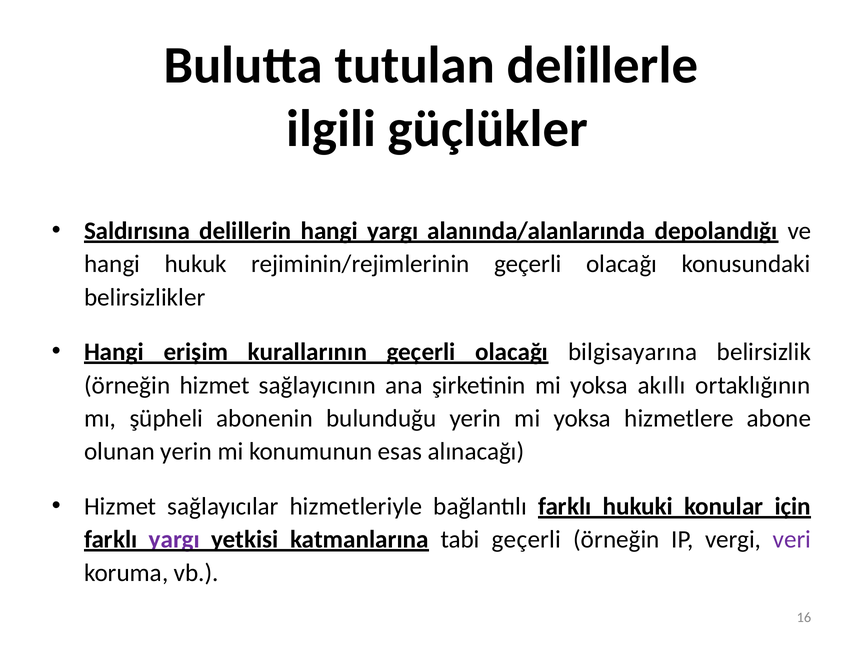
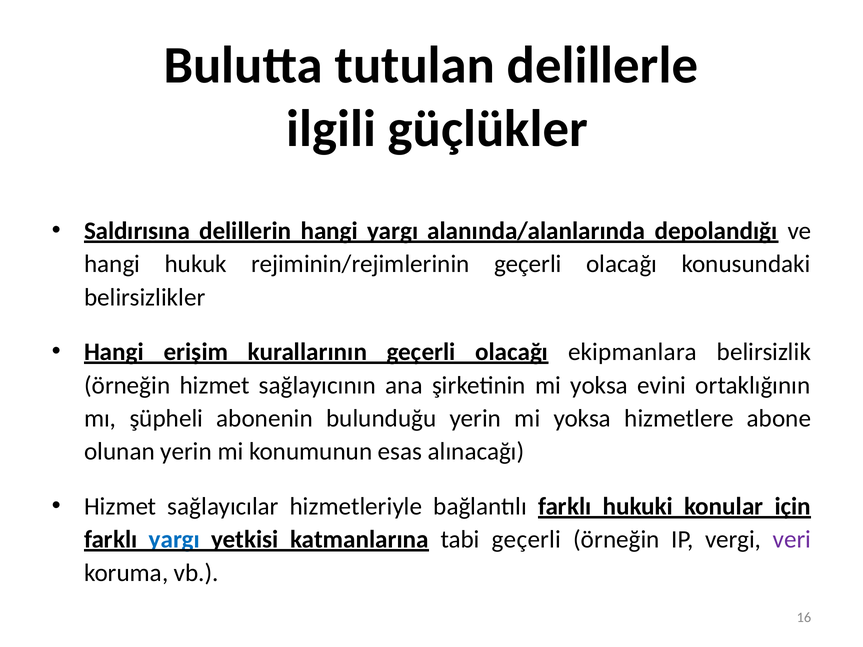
bilgisayarına: bilgisayarına -> ekipmanlara (633, 352)
akıllı: akıllı -> evini (662, 385)
yargı colour: purple -> blue (174, 540)
